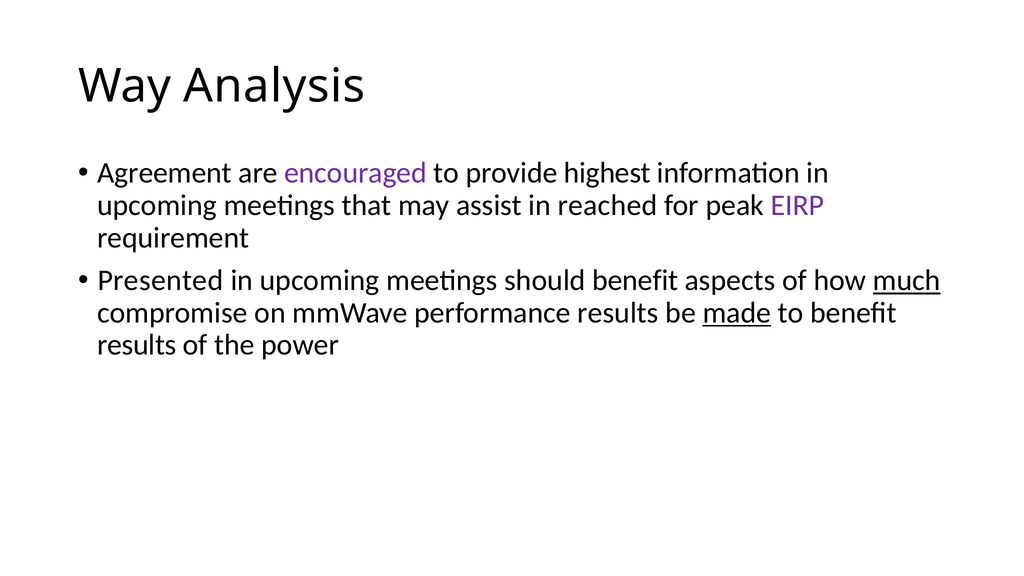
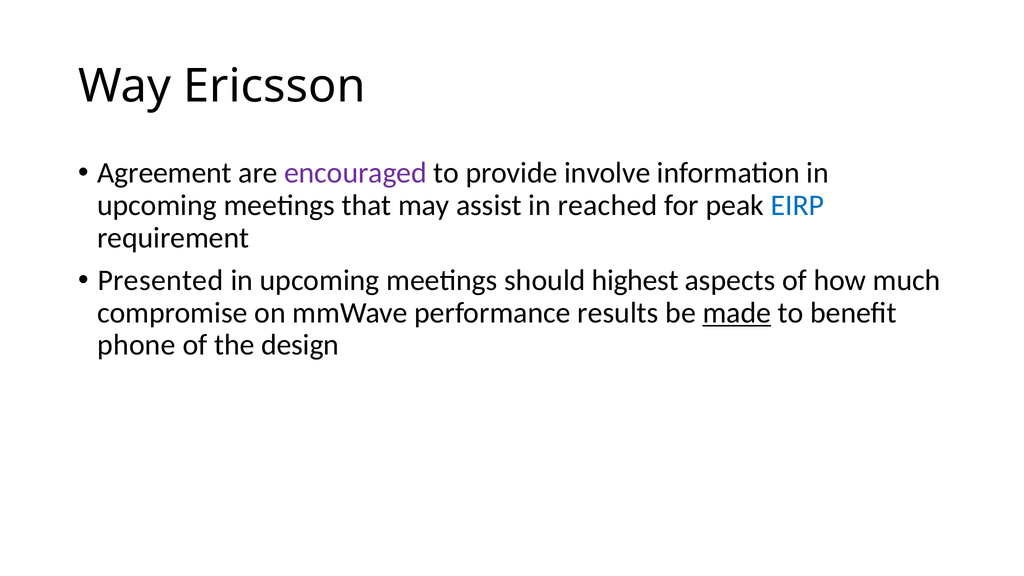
Analysis: Analysis -> Ericsson (275, 86)
highest: highest -> involve (607, 173)
EIRP colour: purple -> blue (797, 205)
should benefit: benefit -> highest (635, 281)
much underline: present -> none (907, 281)
results: results -> phone (136, 345)
power: power -> design (300, 345)
